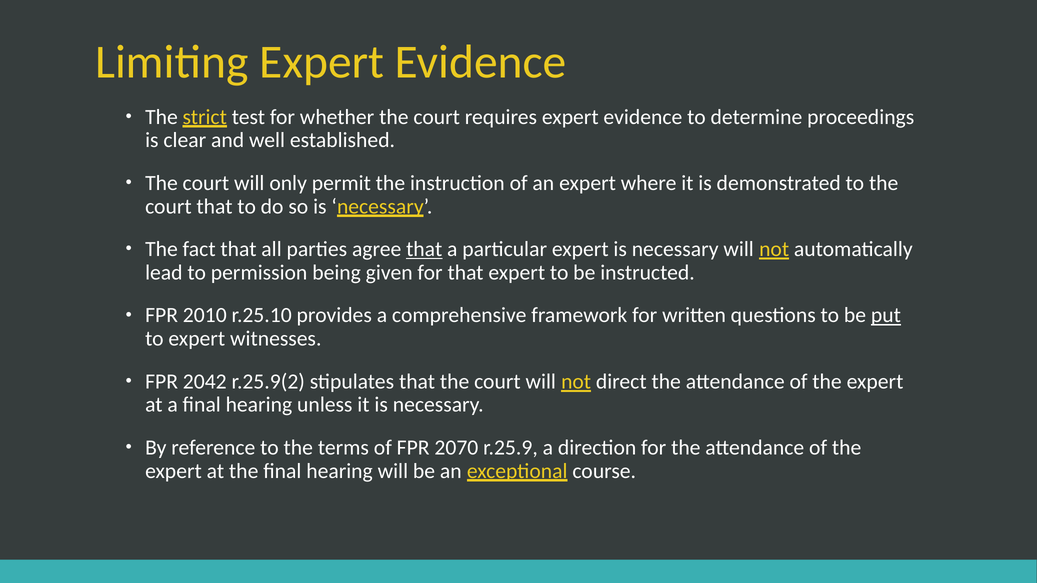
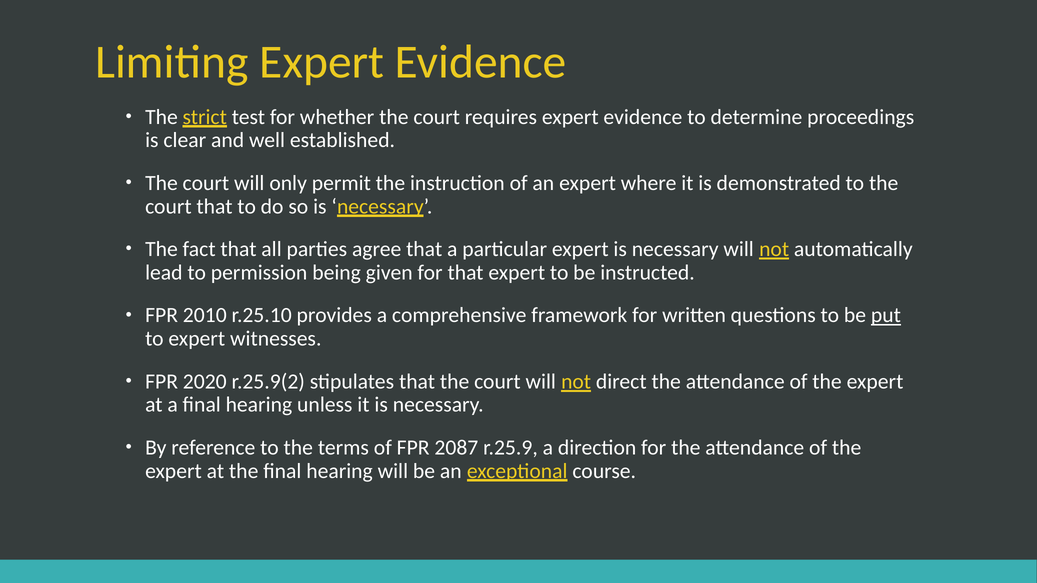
that underline: present -> none (424, 249)
2042: 2042 -> 2020 (205, 382)
2070: 2070 -> 2087 (456, 448)
